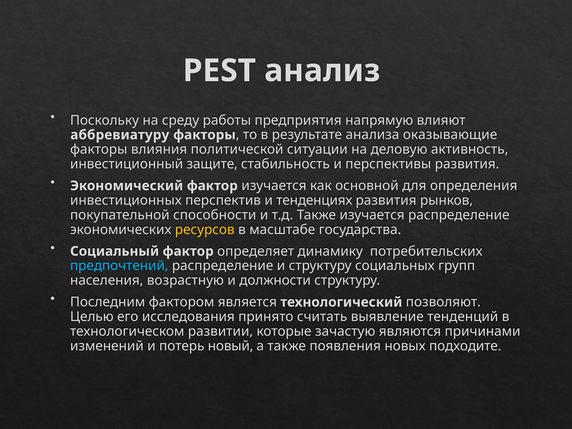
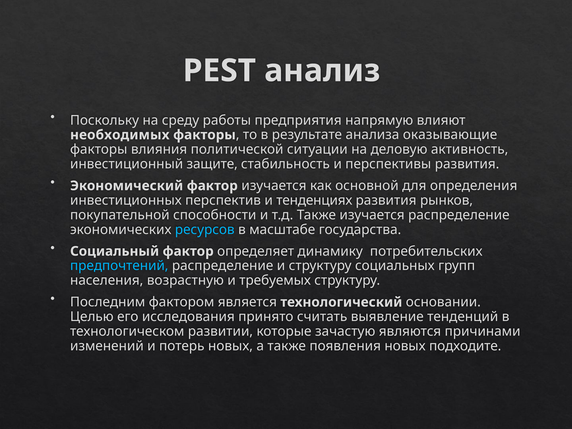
аббревиатуру: аббревиатуру -> необходимых (120, 135)
ресурсов colour: yellow -> light blue (205, 230)
должности: должности -> требуемых (275, 280)
позволяют: позволяют -> основании (443, 302)
потерь новый: новый -> новых (230, 346)
